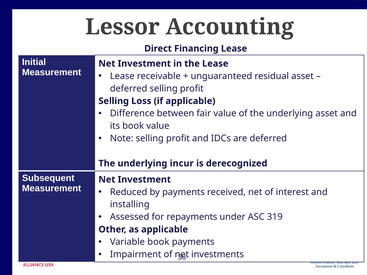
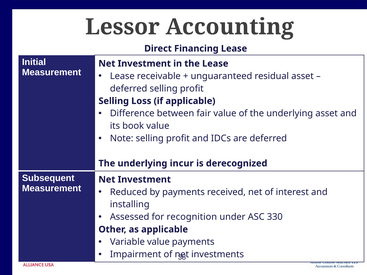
repayments: repayments -> recognition (192, 217)
319: 319 -> 330 (275, 217)
Variable book: book -> value (158, 242)
